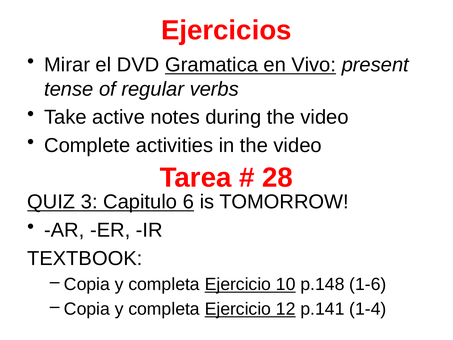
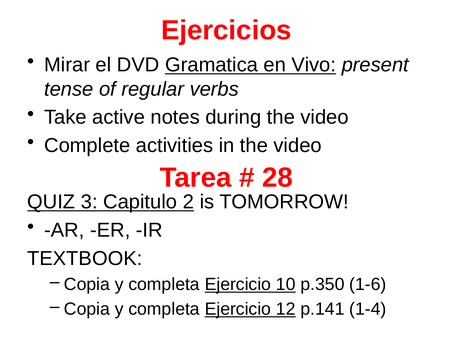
6: 6 -> 2 (188, 202)
p.148: p.148 -> p.350 (322, 284)
